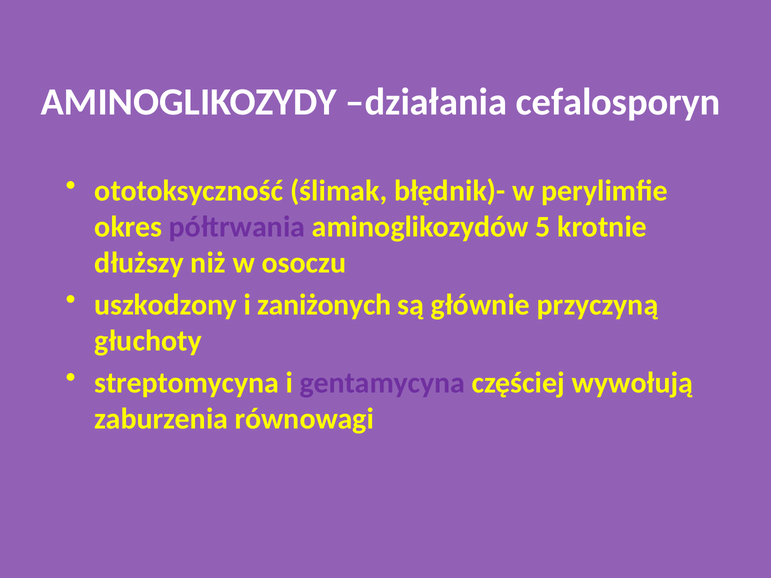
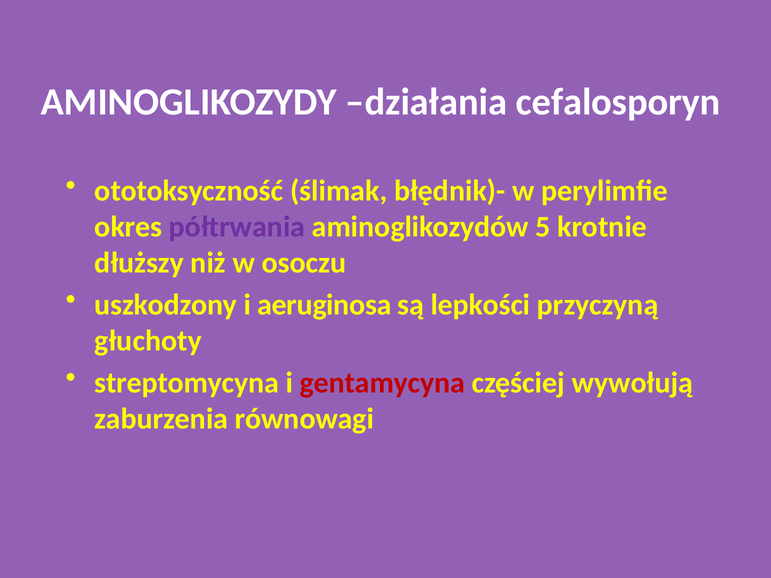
zaniżonych: zaniżonych -> aeruginosa (324, 305)
głównie: głównie -> lepkości (481, 305)
gentamycyna colour: purple -> red (382, 383)
